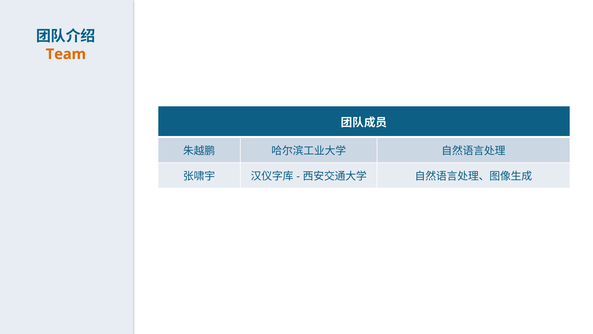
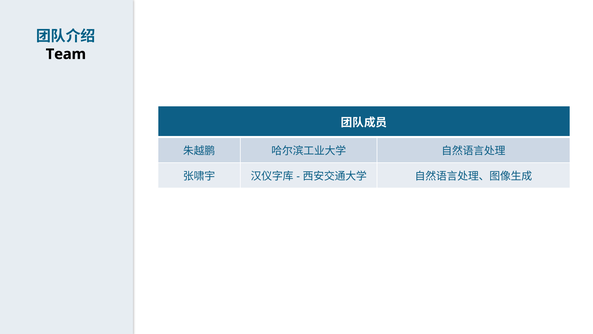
Team colour: orange -> black (66, 54)
